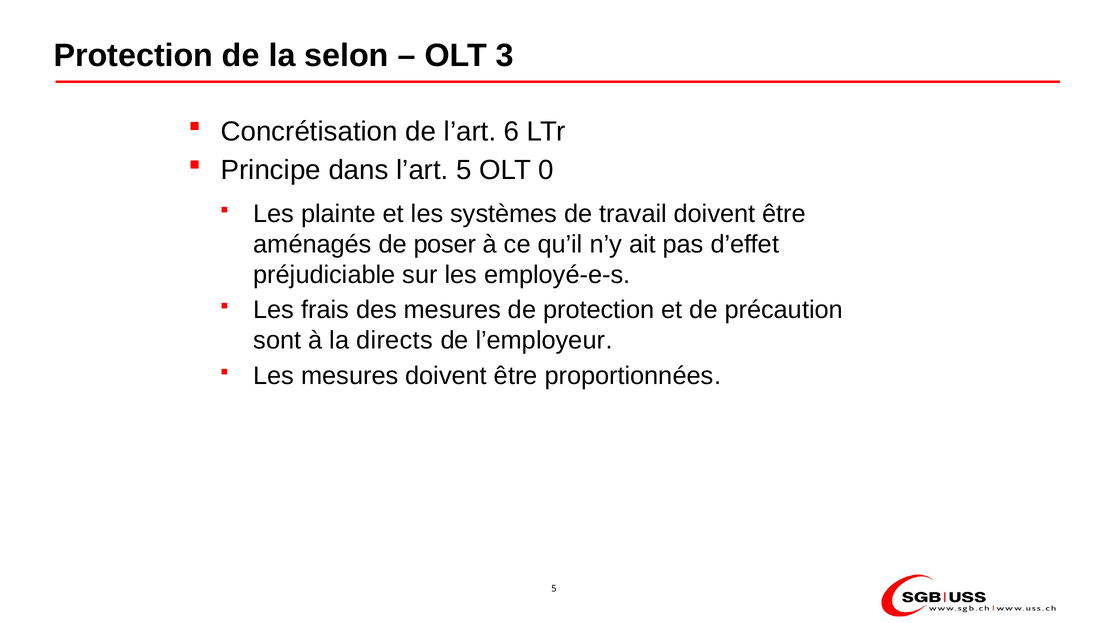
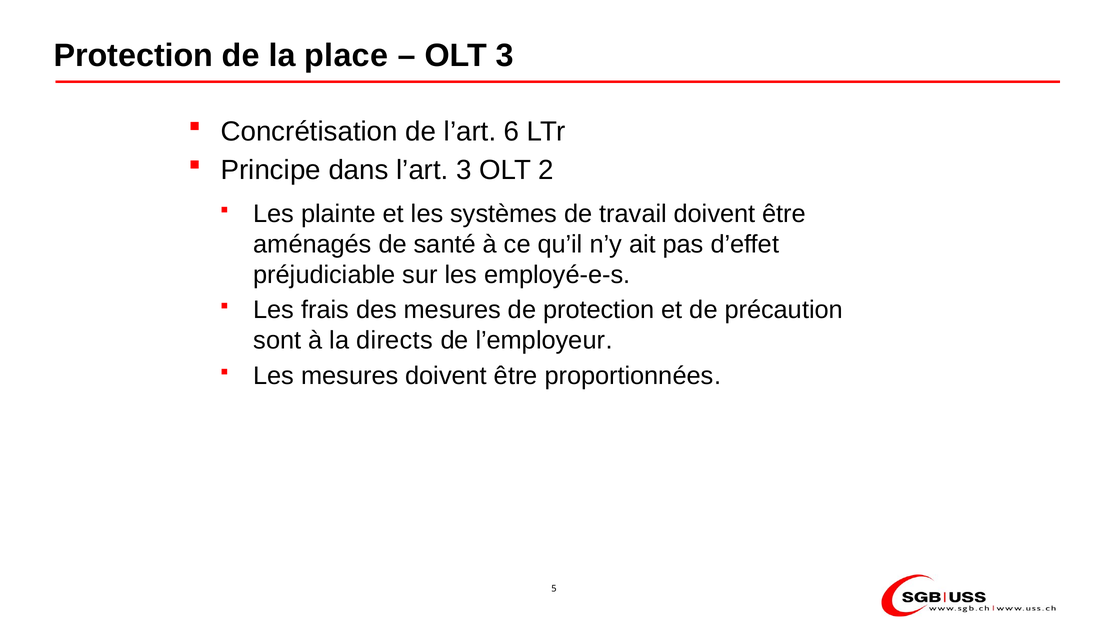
selon: selon -> place (346, 56)
l’art 5: 5 -> 3 (464, 170)
0: 0 -> 2 (546, 170)
poser: poser -> santé (445, 244)
